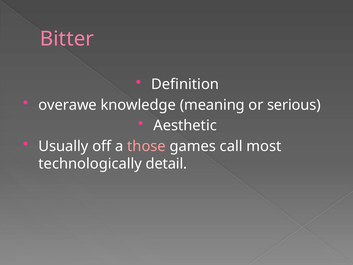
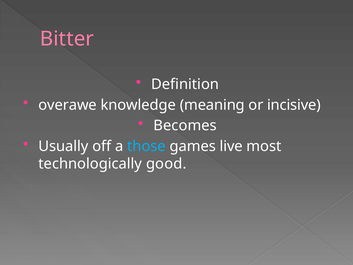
serious: serious -> incisive (294, 105)
Aesthetic: Aesthetic -> Becomes (185, 125)
those colour: pink -> light blue (146, 146)
call: call -> live (231, 146)
detail: detail -> good (166, 164)
